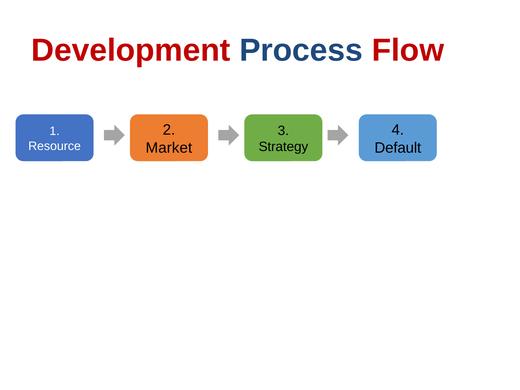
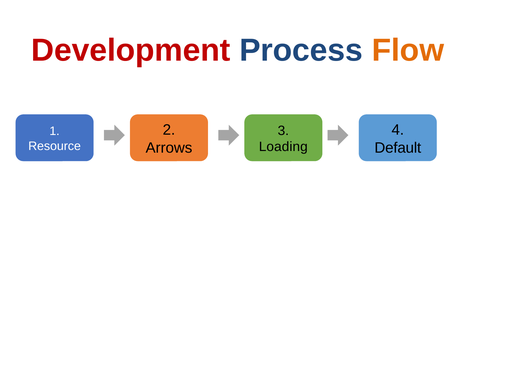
Flow colour: red -> orange (408, 50)
Strategy: Strategy -> Loading (283, 147)
Market: Market -> Arrows (169, 148)
